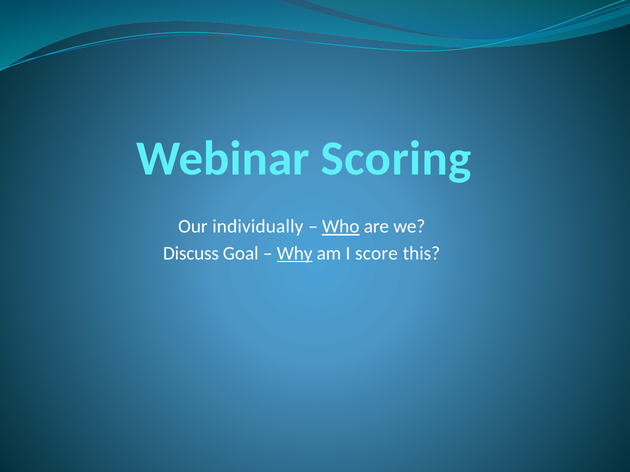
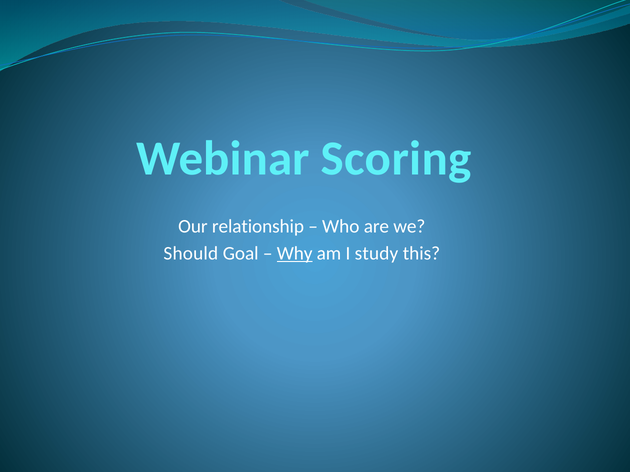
individually: individually -> relationship (258, 227)
Who underline: present -> none (341, 227)
Discuss: Discuss -> Should (191, 254)
score: score -> study (376, 254)
